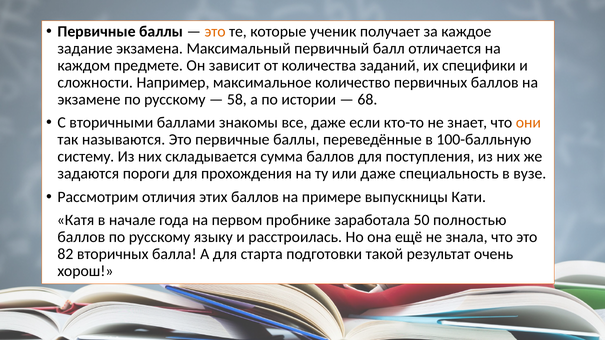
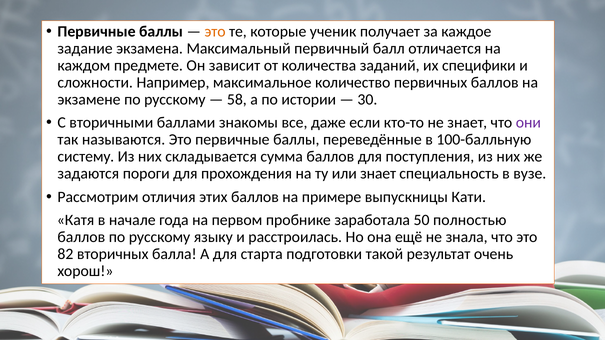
68: 68 -> 30 (367, 100)
они colour: orange -> purple (528, 123)
или даже: даже -> знает (378, 174)
